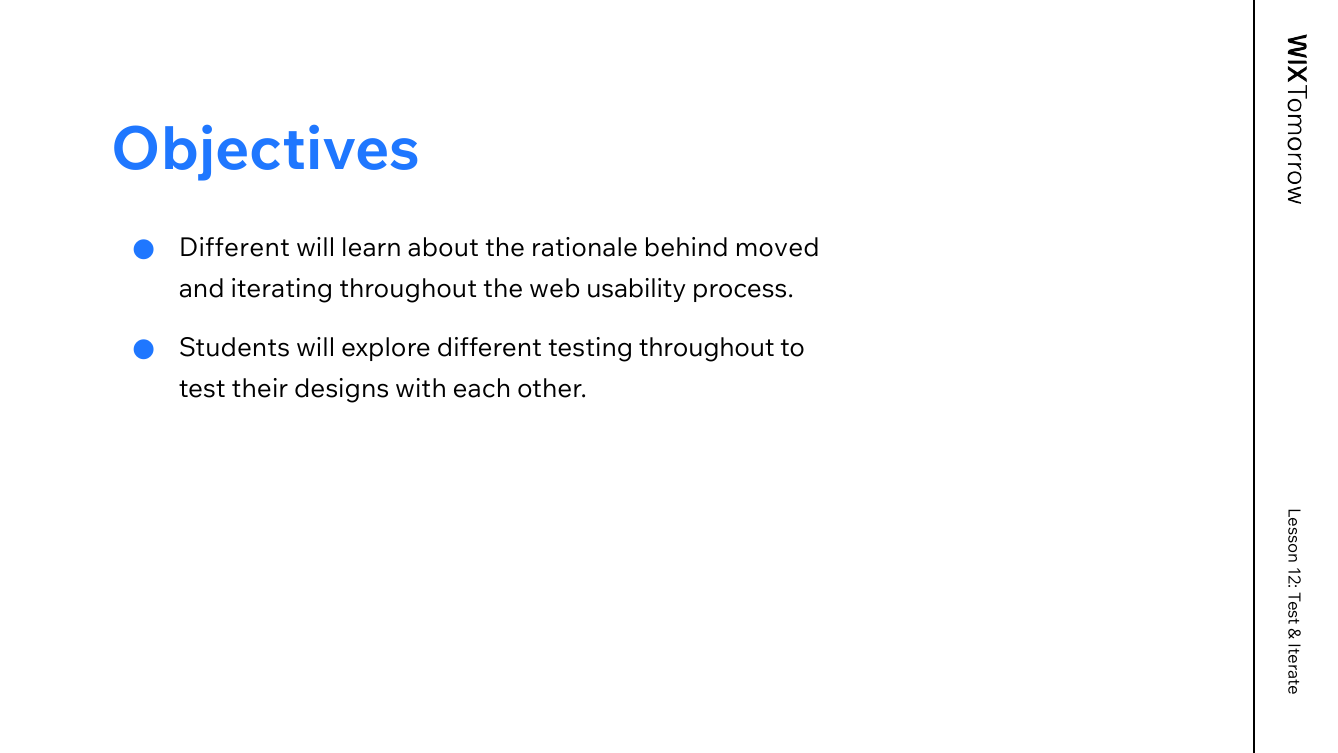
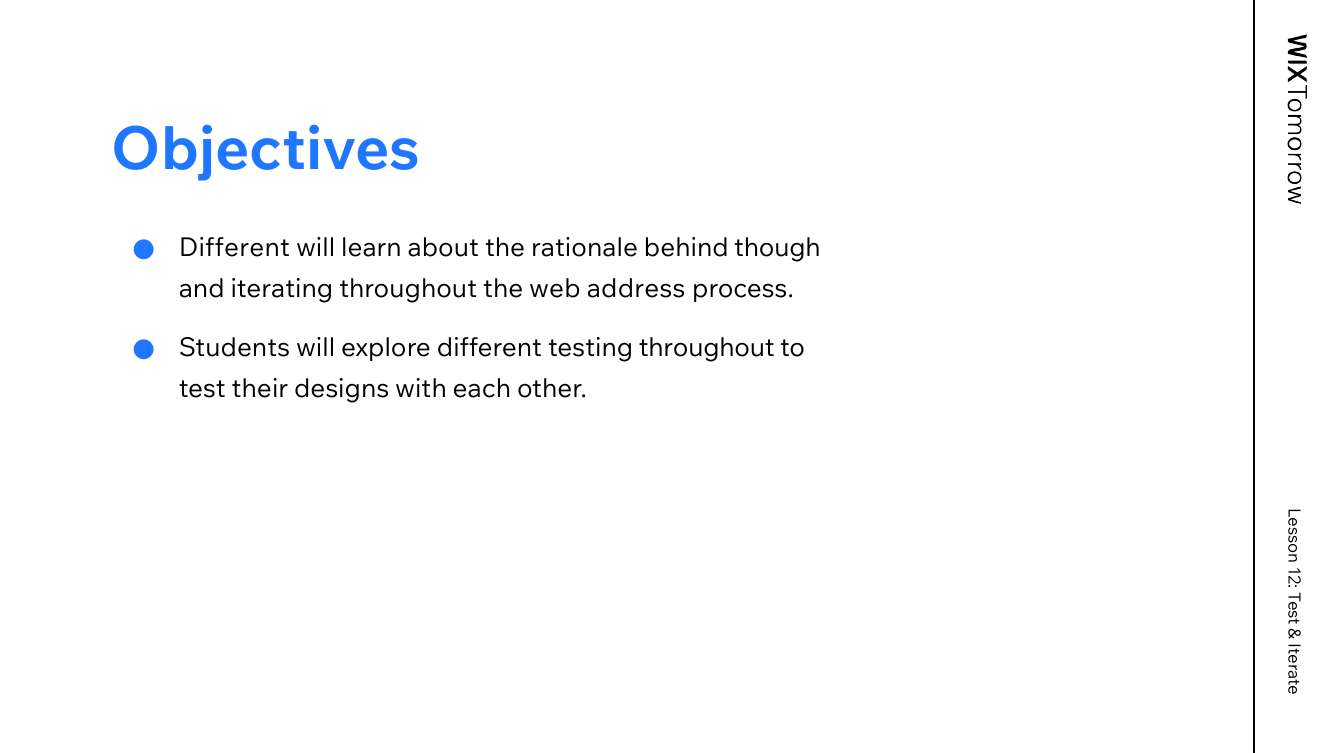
moved: moved -> though (777, 248)
usability: usability -> address (636, 289)
